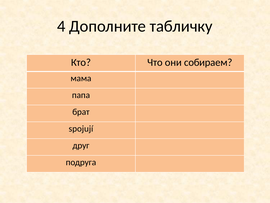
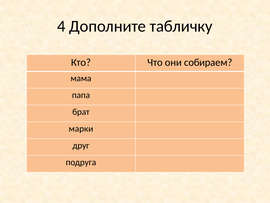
spojují: spojují -> марки (81, 128)
